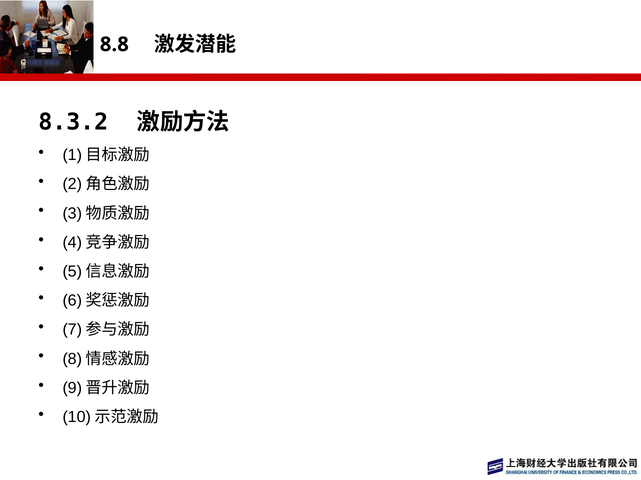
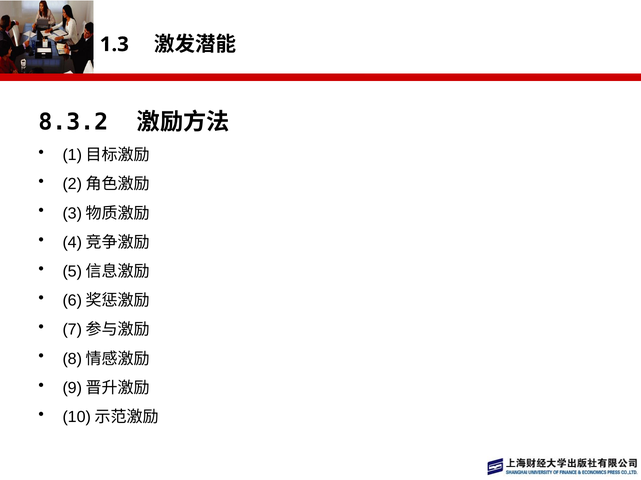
8.8: 8.8 -> 1.3 (114, 44)
